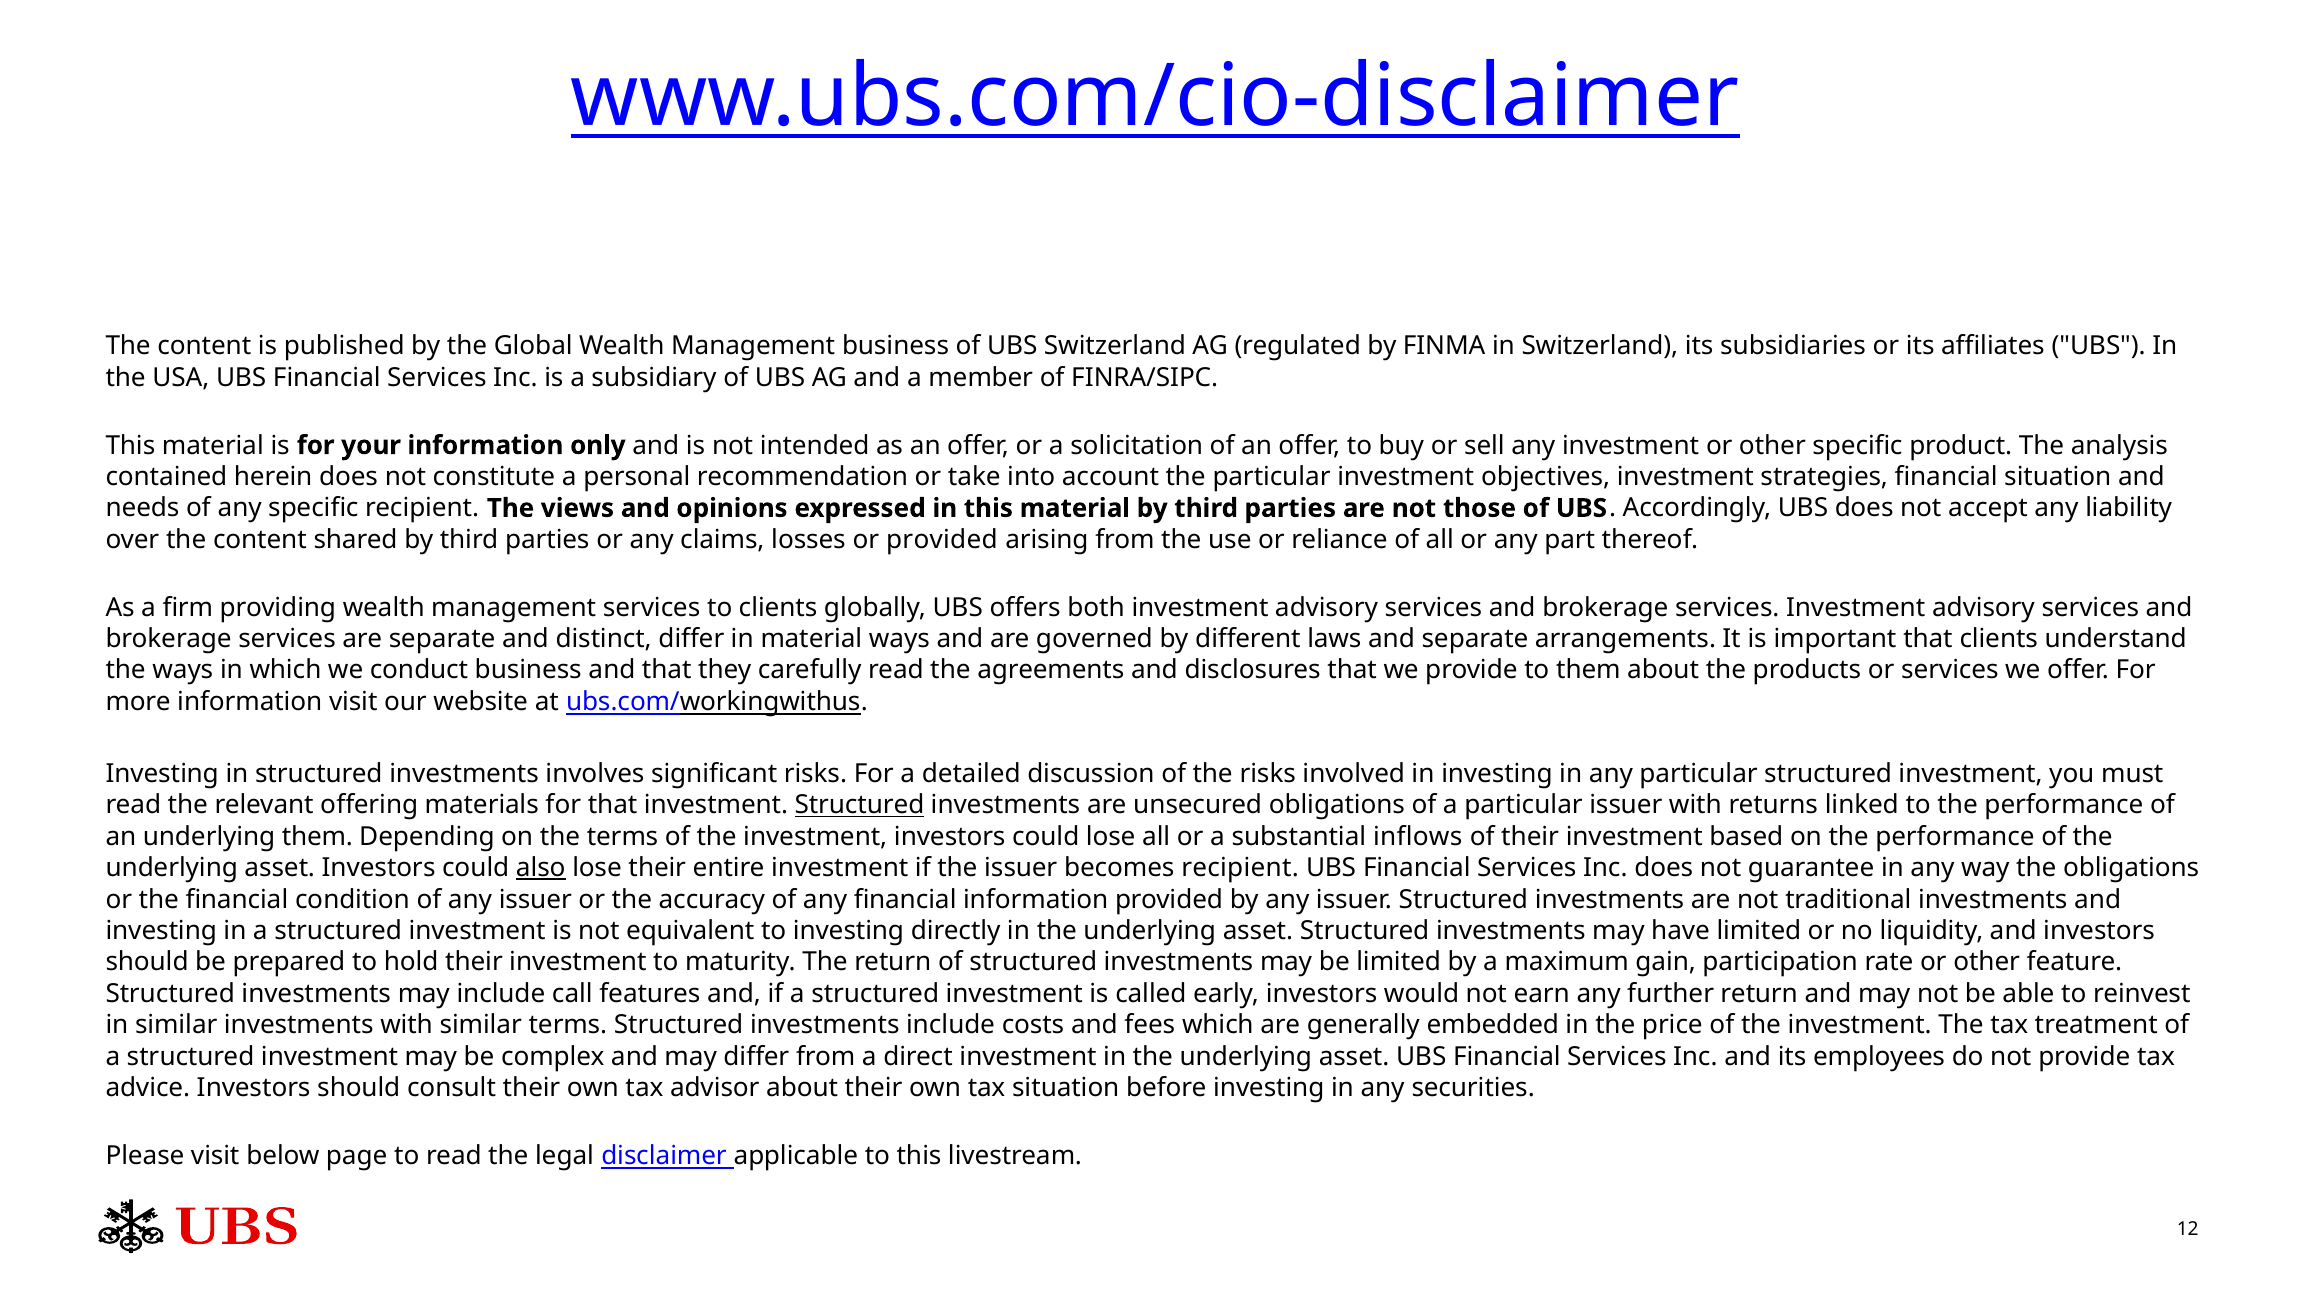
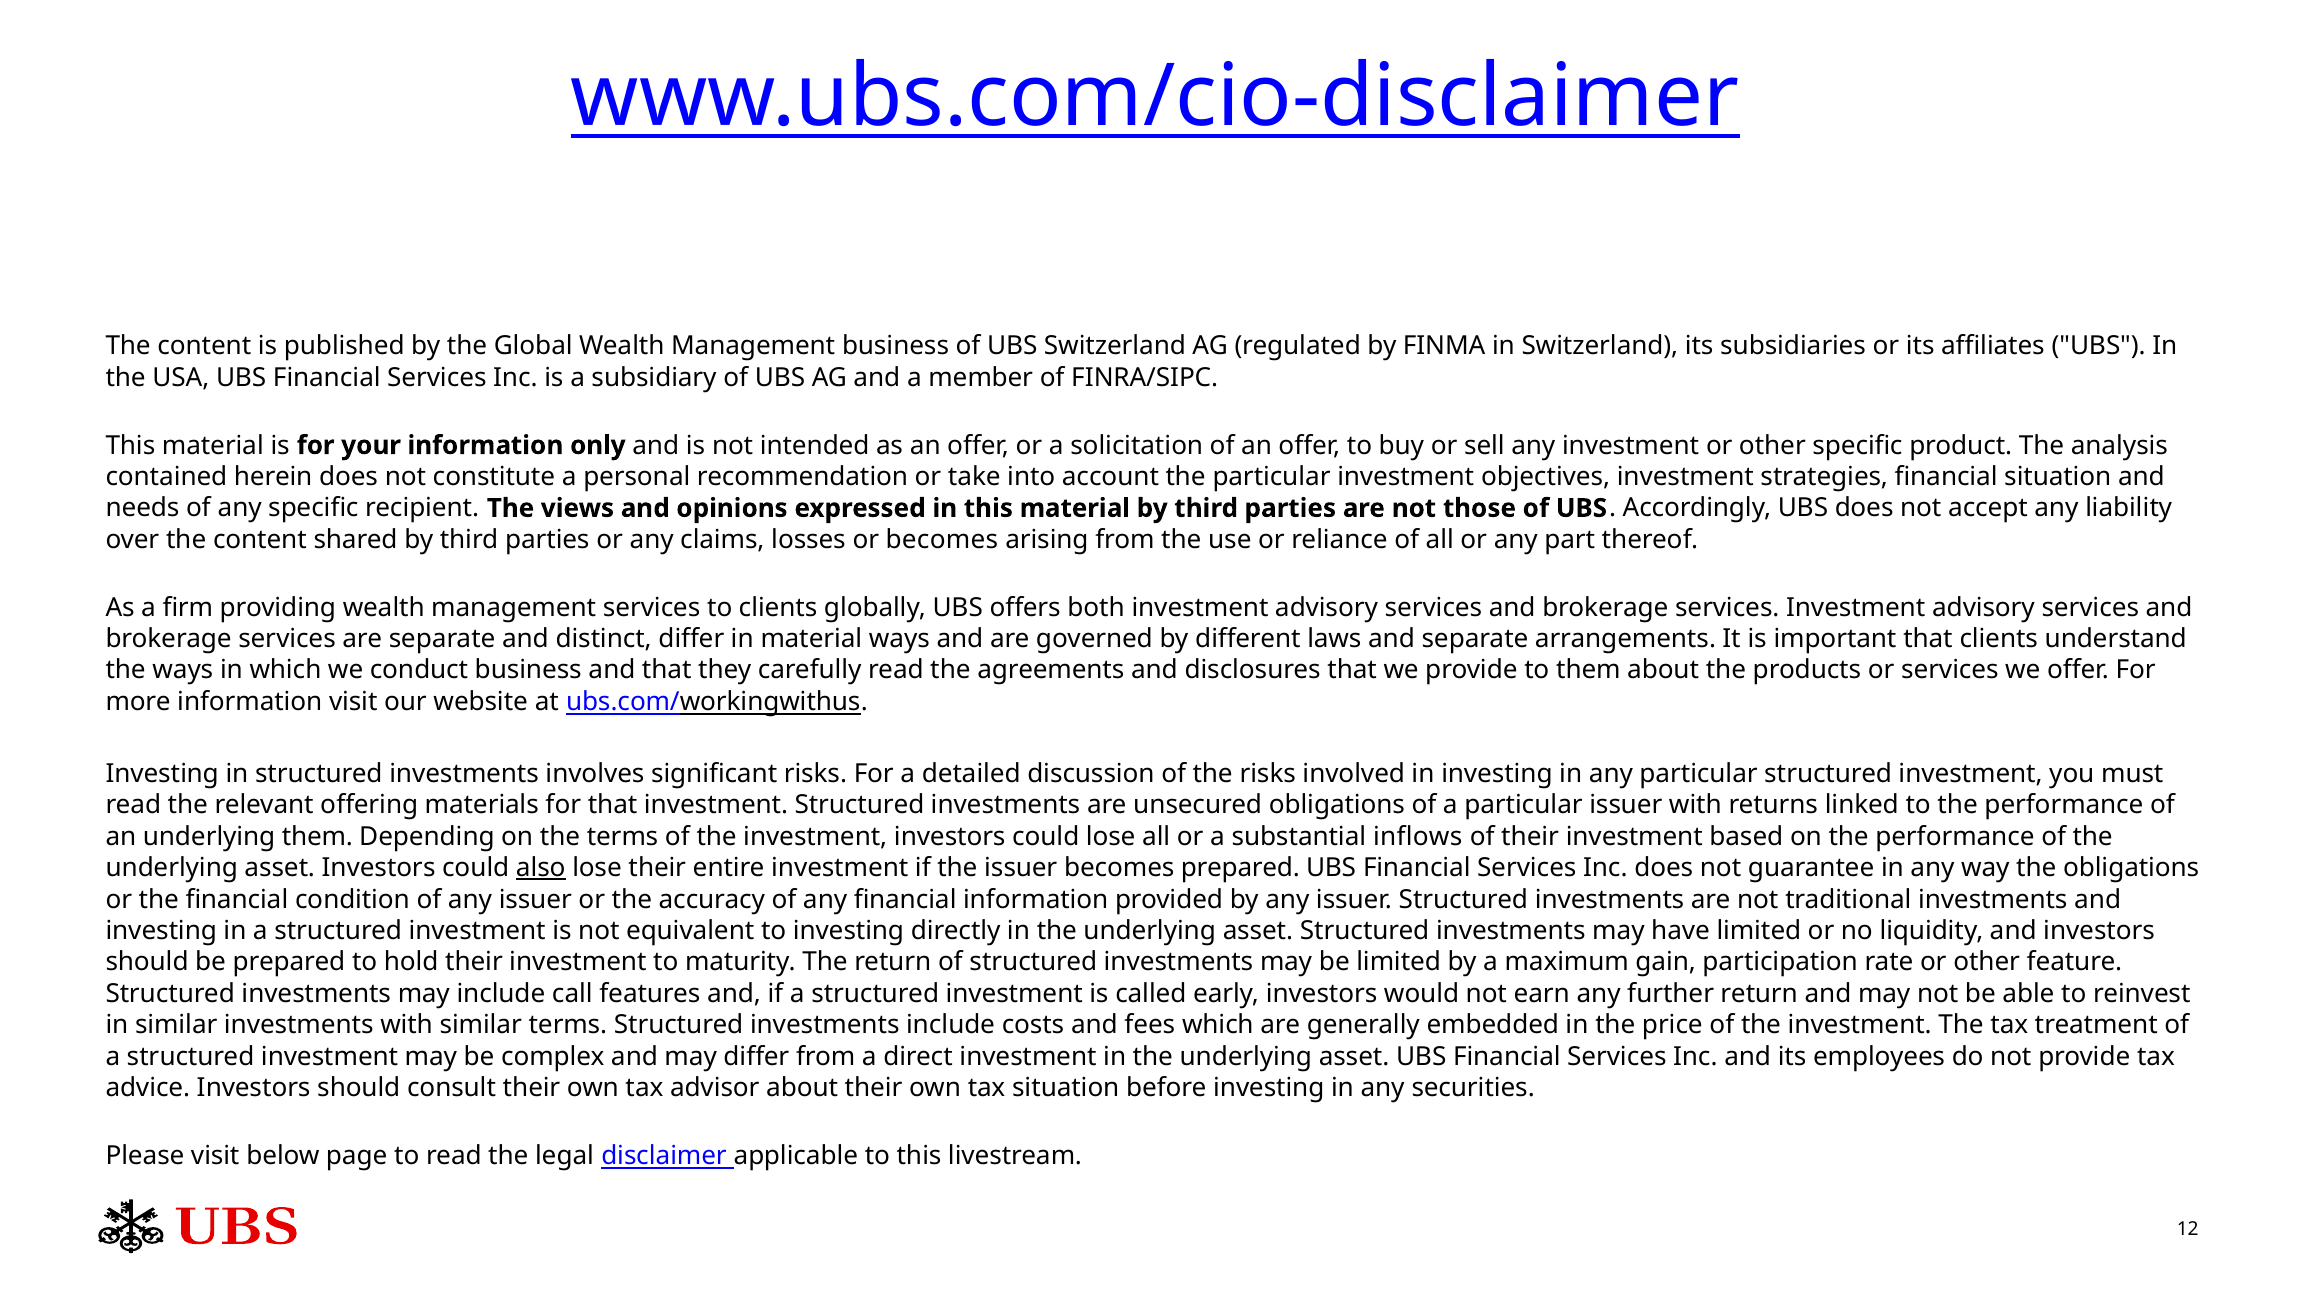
or provided: provided -> becomes (942, 539)
Structured underline: present -> none (859, 805)
becomes recipient: recipient -> prepared (1240, 867)
